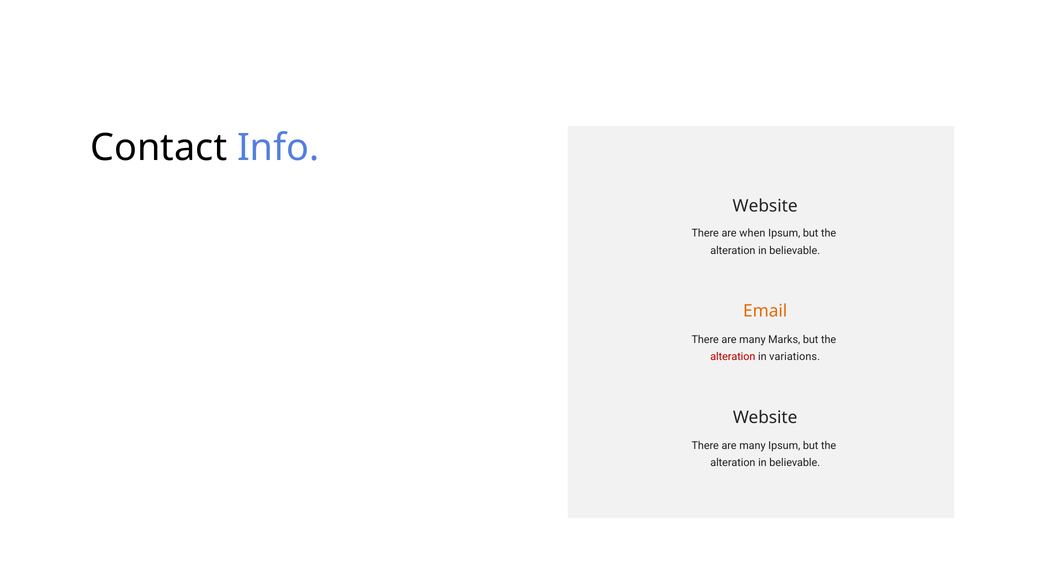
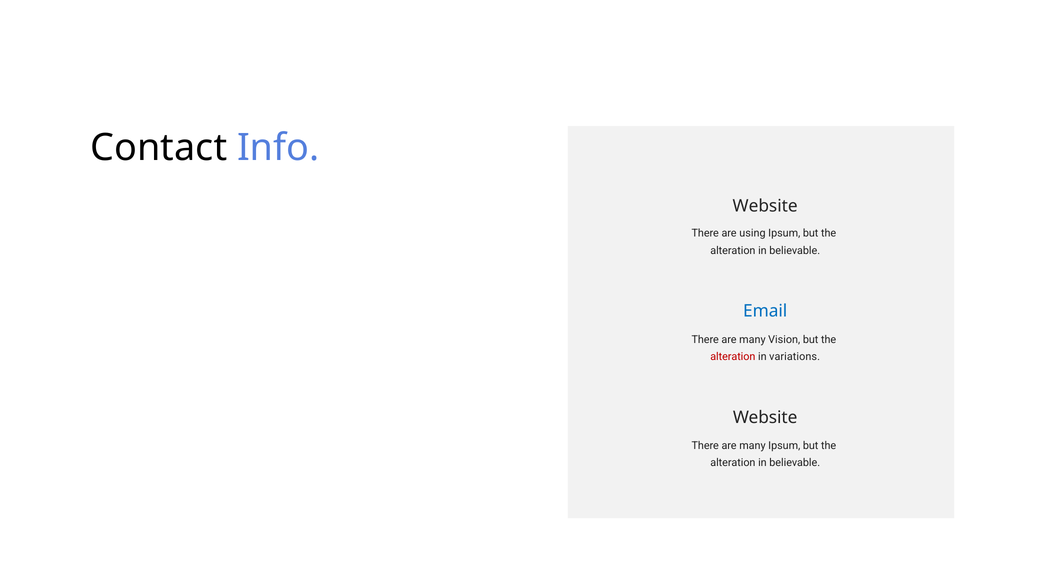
when: when -> using (752, 233)
Email colour: orange -> blue (765, 311)
Marks: Marks -> Vision (784, 340)
